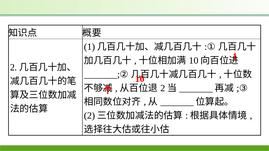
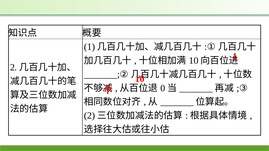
2: 2 -> 0 (163, 88)
